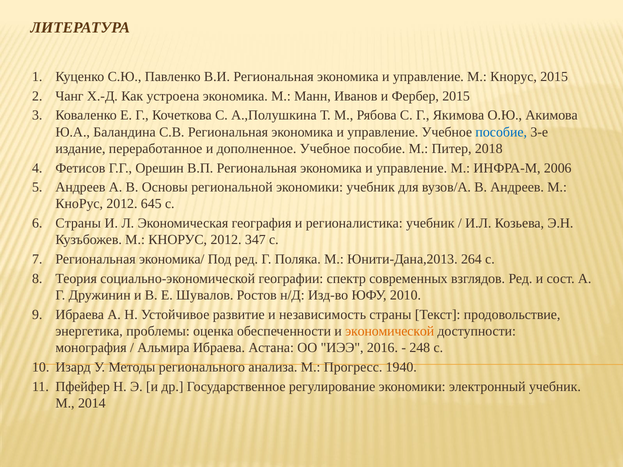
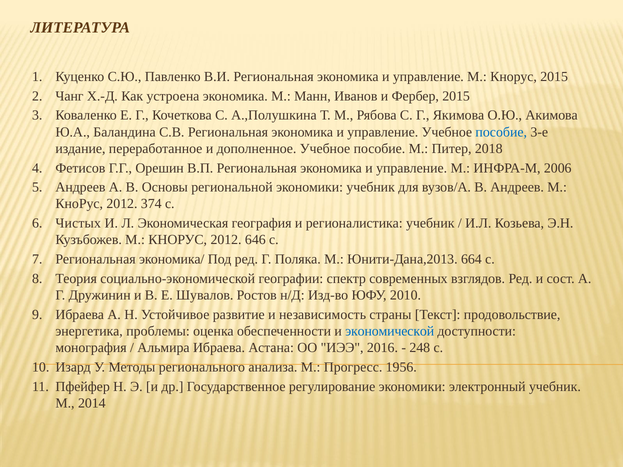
645: 645 -> 374 (151, 204)
Страны: Страны -> Чистых (78, 223)
347: 347 -> 646 (255, 240)
264: 264 -> 664 (471, 259)
экономической colour: orange -> blue (390, 331)
1940: 1940 -> 1956 (401, 367)
